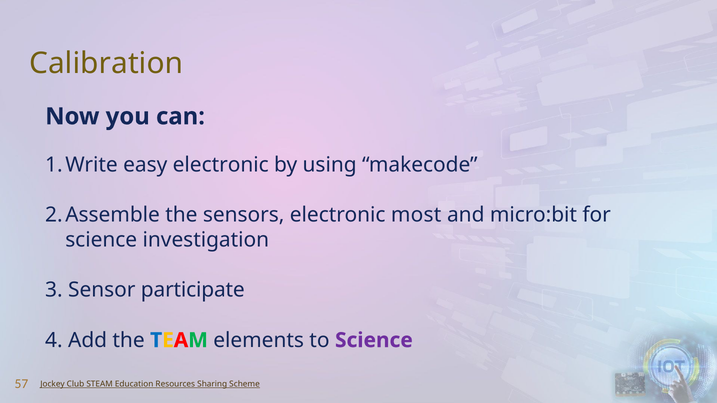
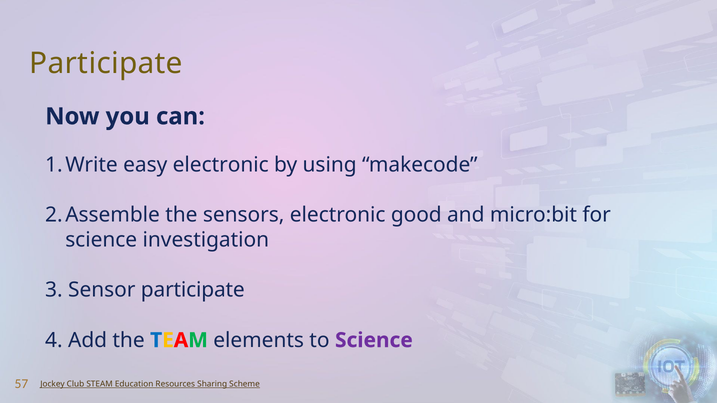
Calibration: Calibration -> Participate (106, 63)
most: most -> good (416, 215)
